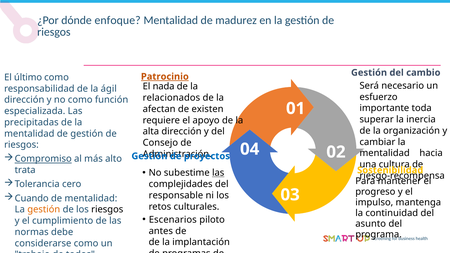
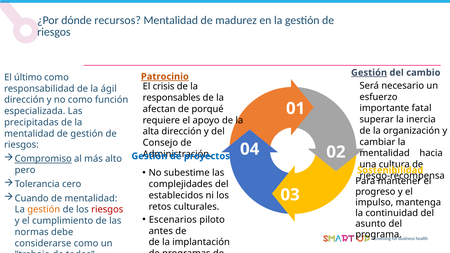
enfoque: enfoque -> recursos (118, 20)
Gestión underline: none -> present (369, 73)
nada: nada -> crisis (164, 87)
relacionados: relacionados -> responsables (172, 98)
toda: toda -> fatal (422, 108)
existen: existen -> porqué (208, 109)
trata: trata -> pero (25, 170)
las underline: present -> none (218, 173)
responsable: responsable -> establecidos (176, 195)
riesgos colour: black -> red (107, 210)
